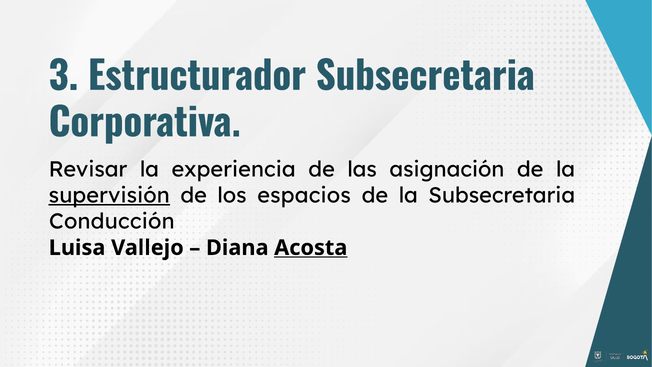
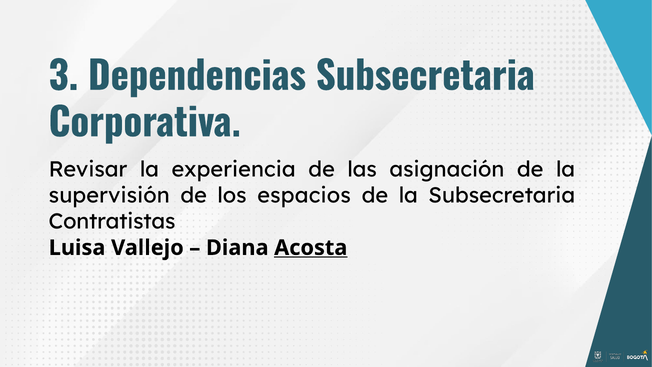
Estructurador: Estructurador -> Dependencias (197, 77)
supervisión underline: present -> none (109, 195)
Conducción: Conducción -> Contratistas (112, 221)
